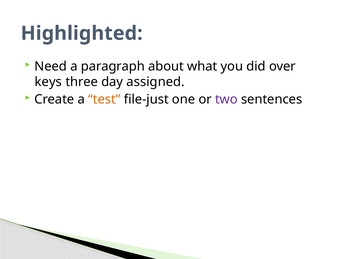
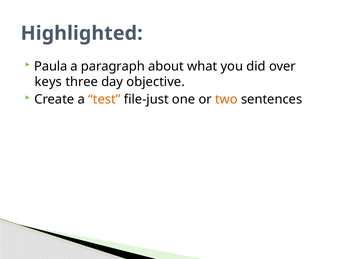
Need: Need -> Paula (51, 66)
assigned: assigned -> objective (156, 82)
two colour: purple -> orange (226, 99)
